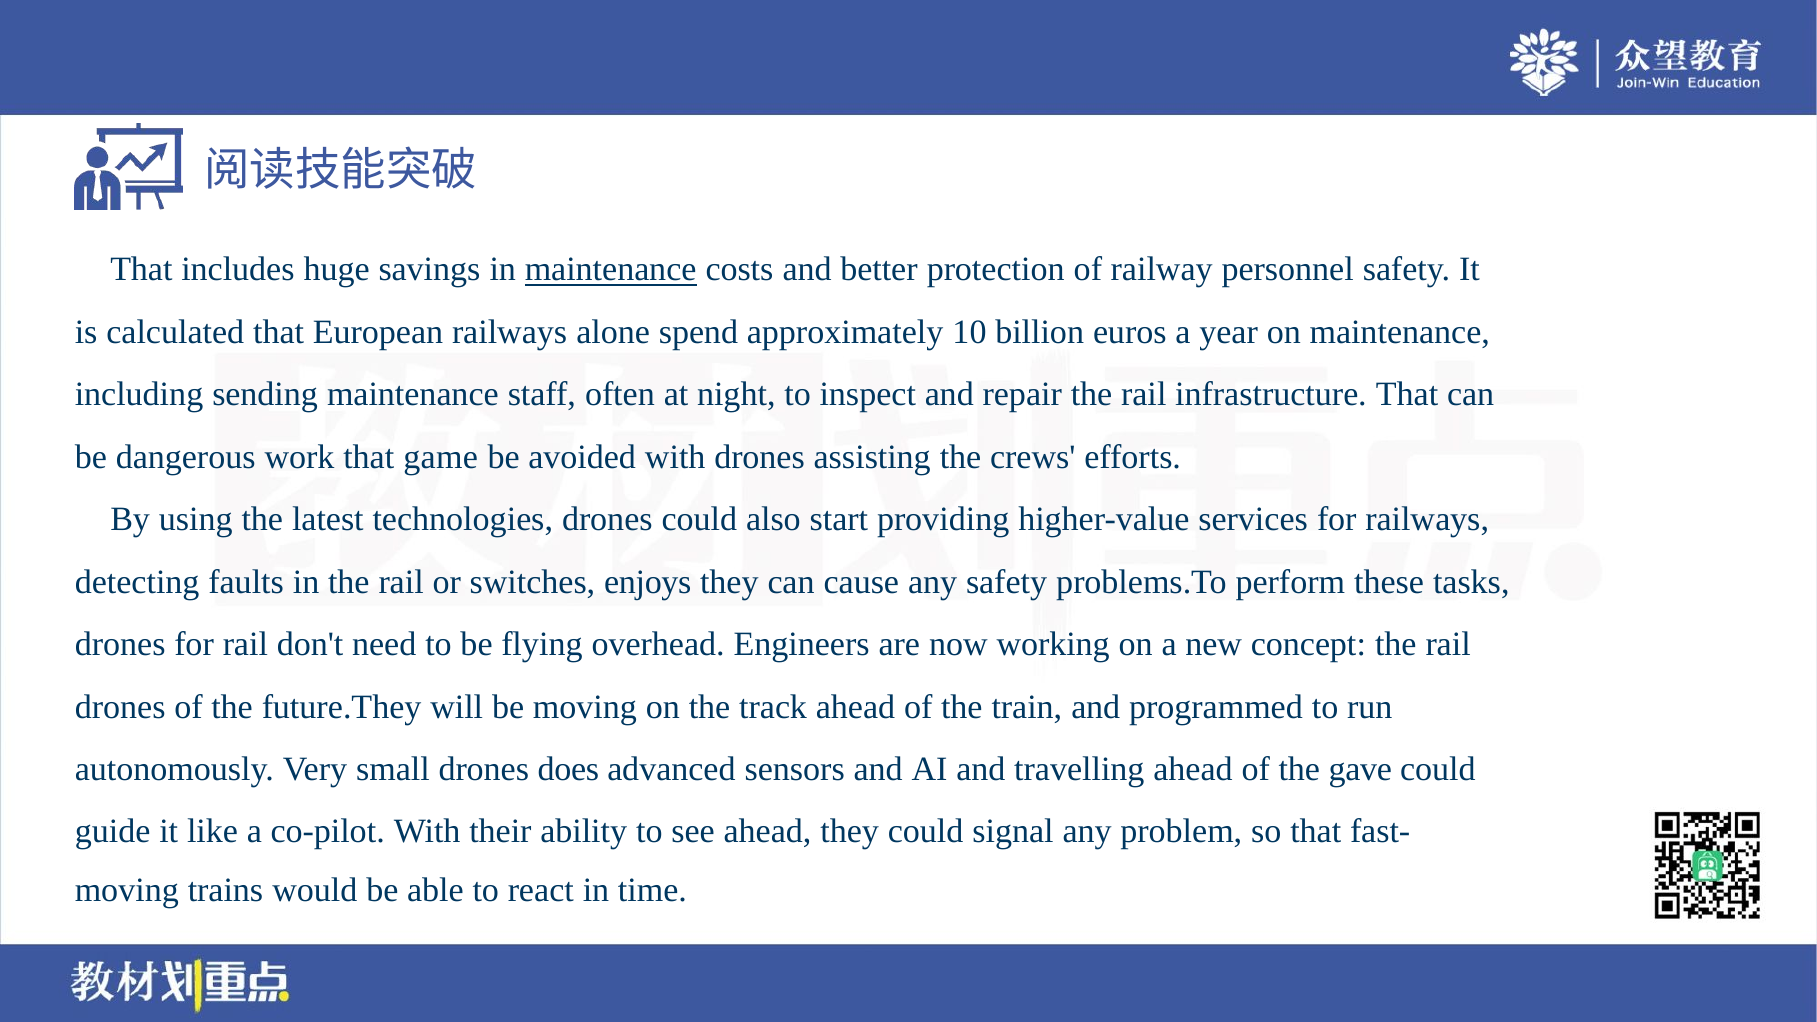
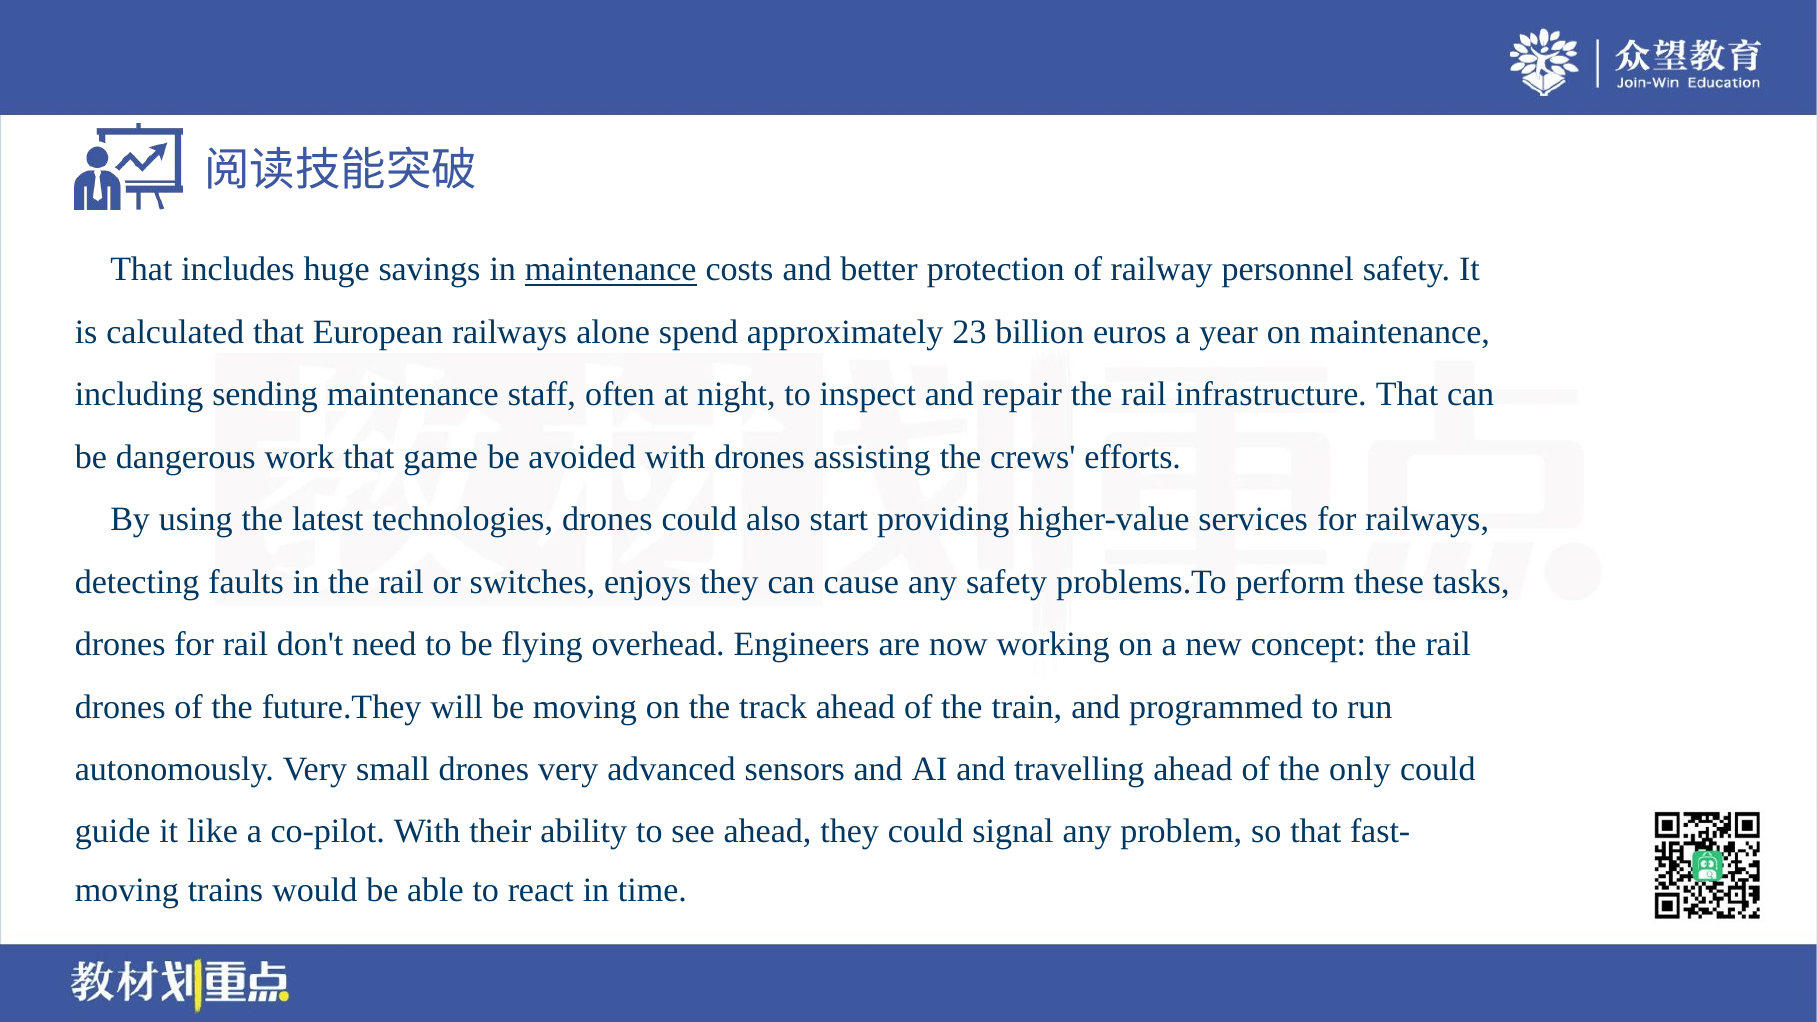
10: 10 -> 23 (970, 332)
drones does: does -> very (568, 769)
gave: gave -> only (1360, 769)
